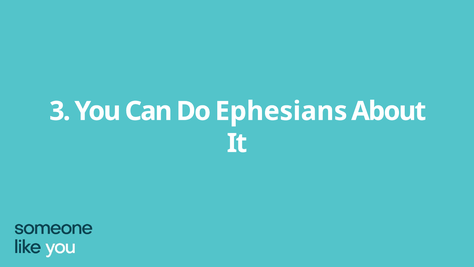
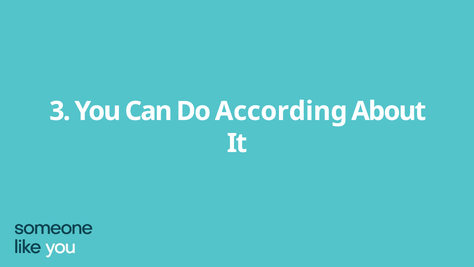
Ephesians: Ephesians -> According (281, 111)
